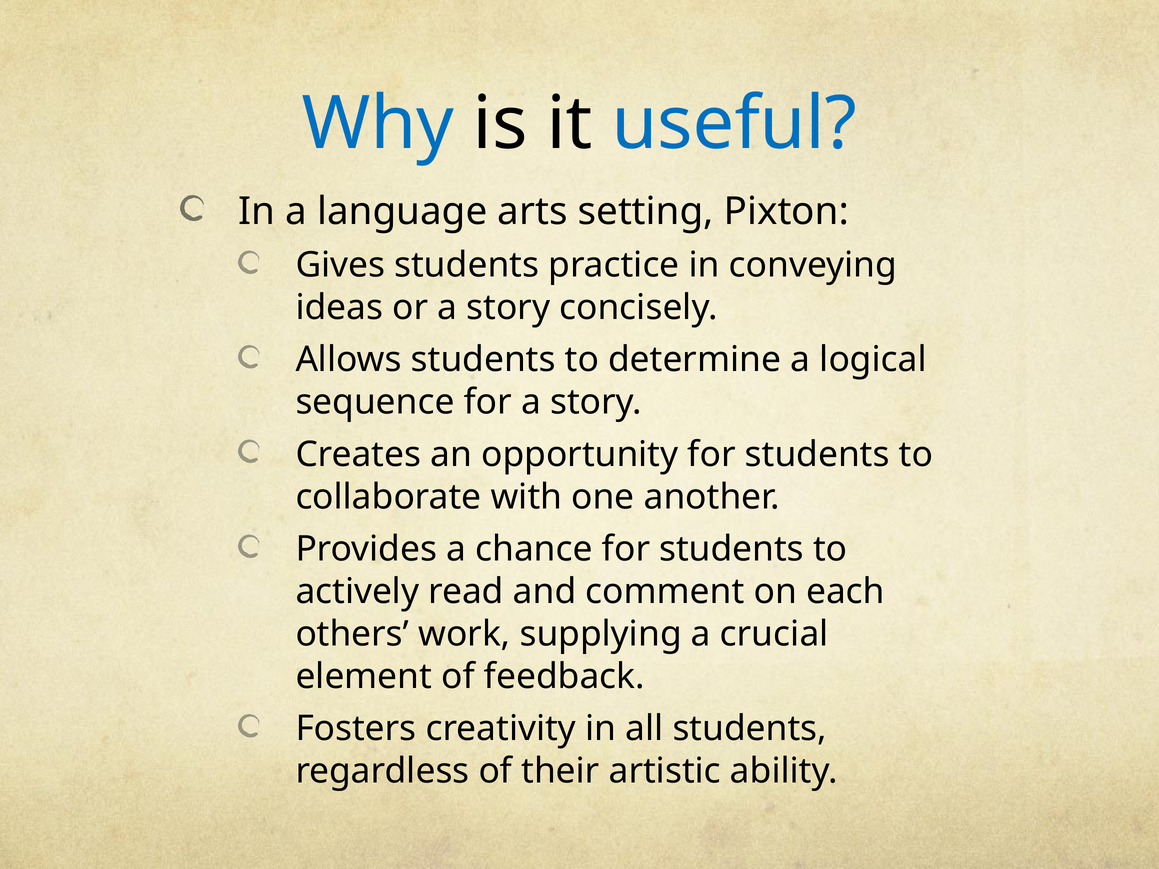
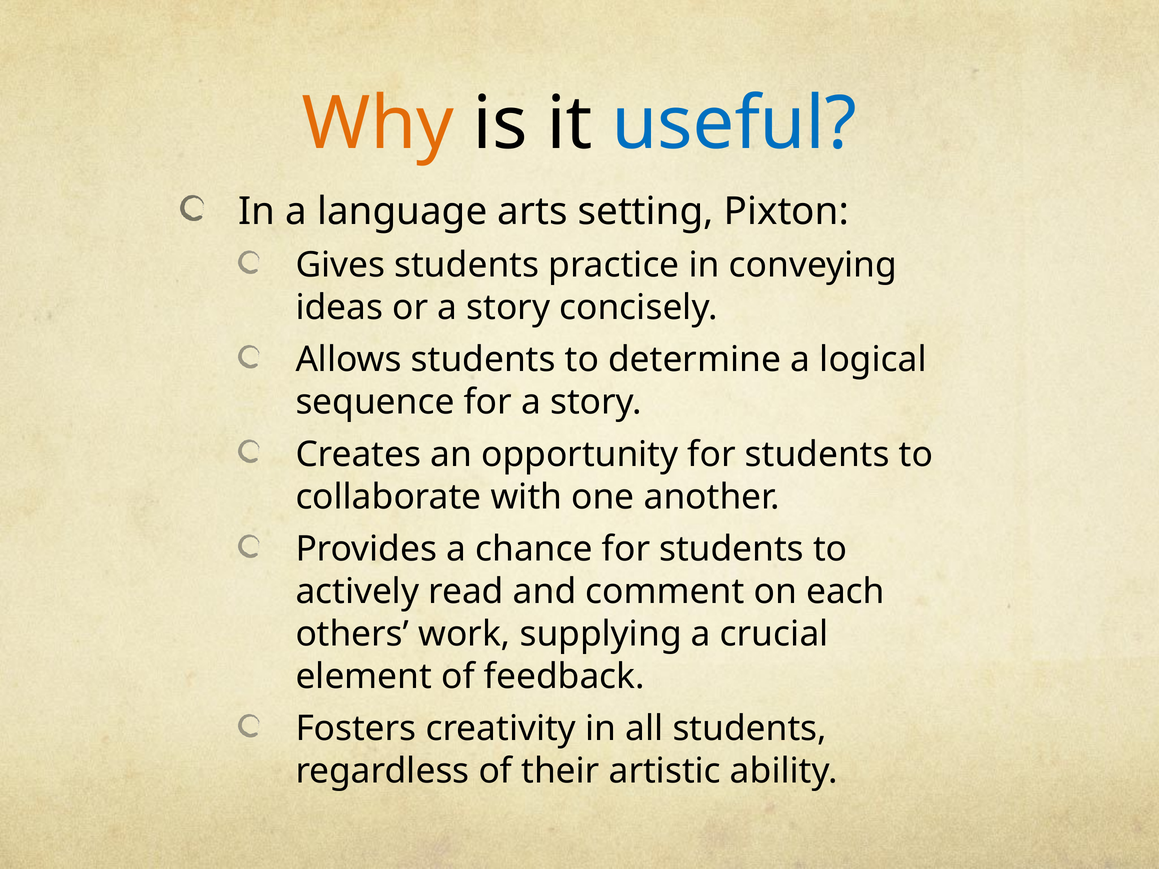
Why colour: blue -> orange (378, 124)
